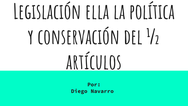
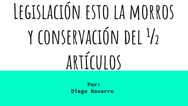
ella: ella -> esto (97, 12)
política: política -> morros (152, 12)
